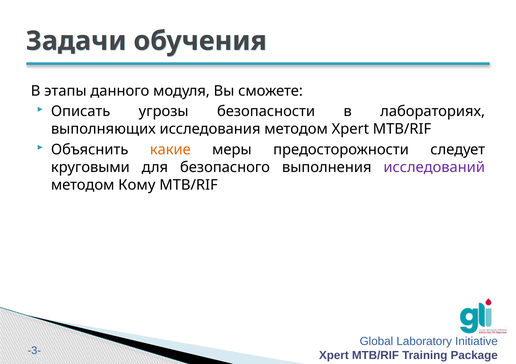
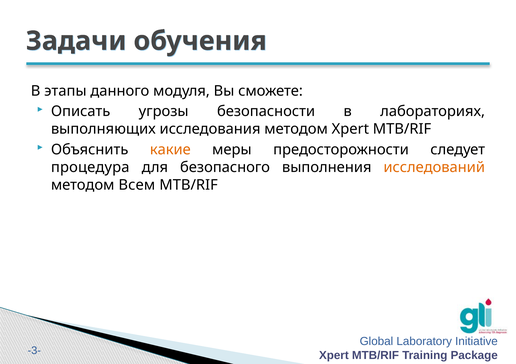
круговыми: круговыми -> процедура (90, 167)
исследований colour: purple -> orange (434, 167)
Кому: Кому -> Всем (137, 185)
